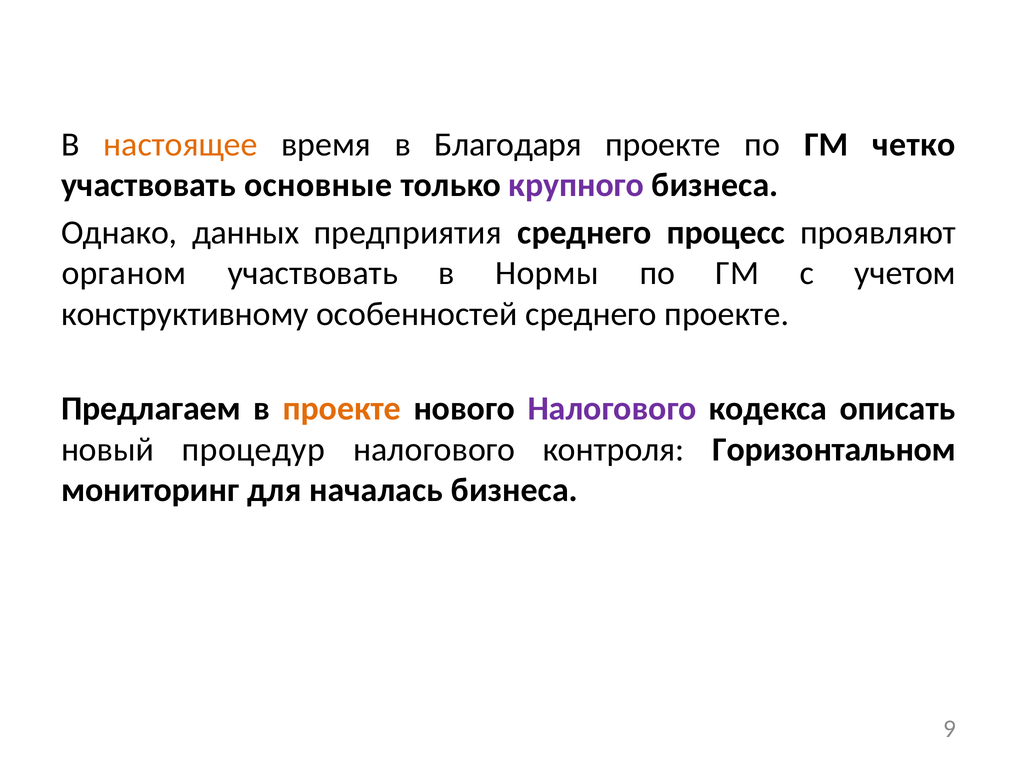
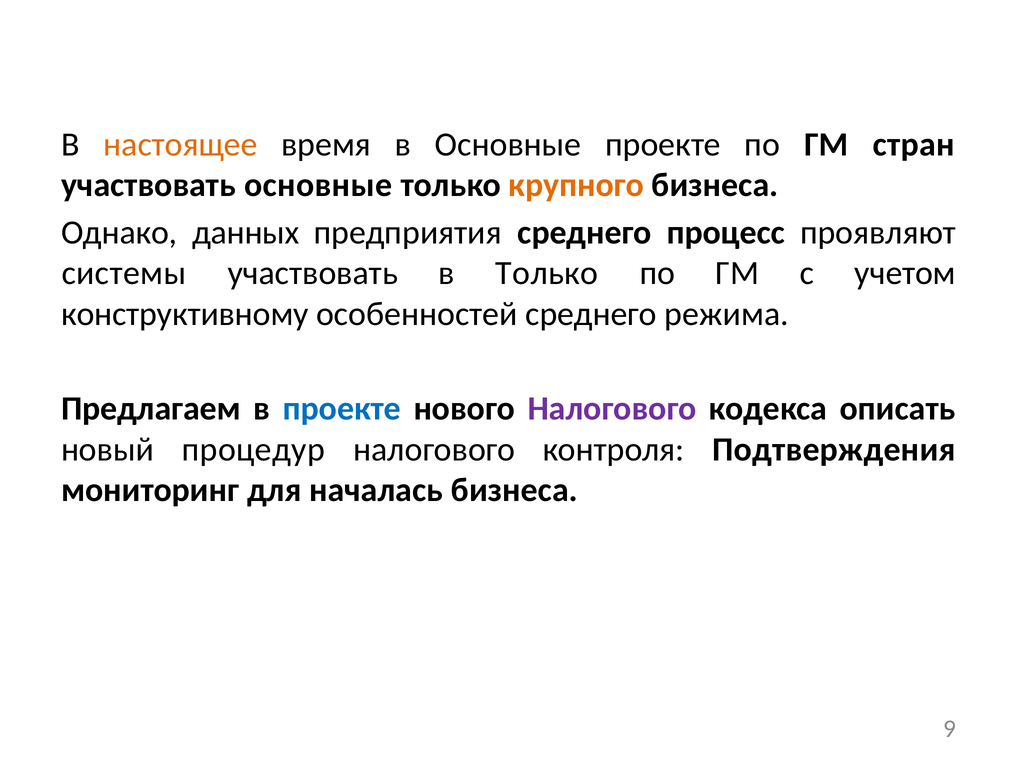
в Благодаря: Благодаря -> Основные (508, 144)
четко: четко -> стран (914, 144)
крупного colour: purple -> orange (576, 185)
органом: органом -> системы (124, 273)
в Нормы: Нормы -> Только (547, 273)
среднего проекте: проекте -> режима (727, 314)
проекте colour: orange -> blue (342, 409)
Горизонтальном: Горизонтальном -> Подтверждения (834, 449)
